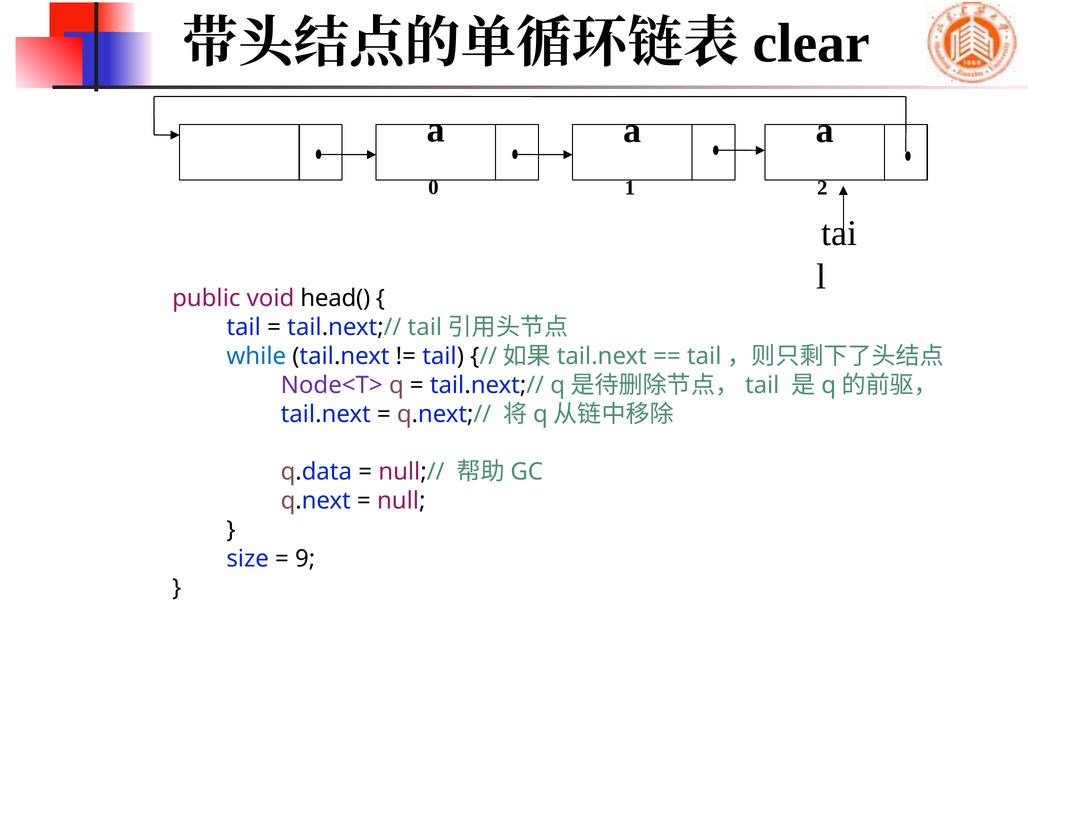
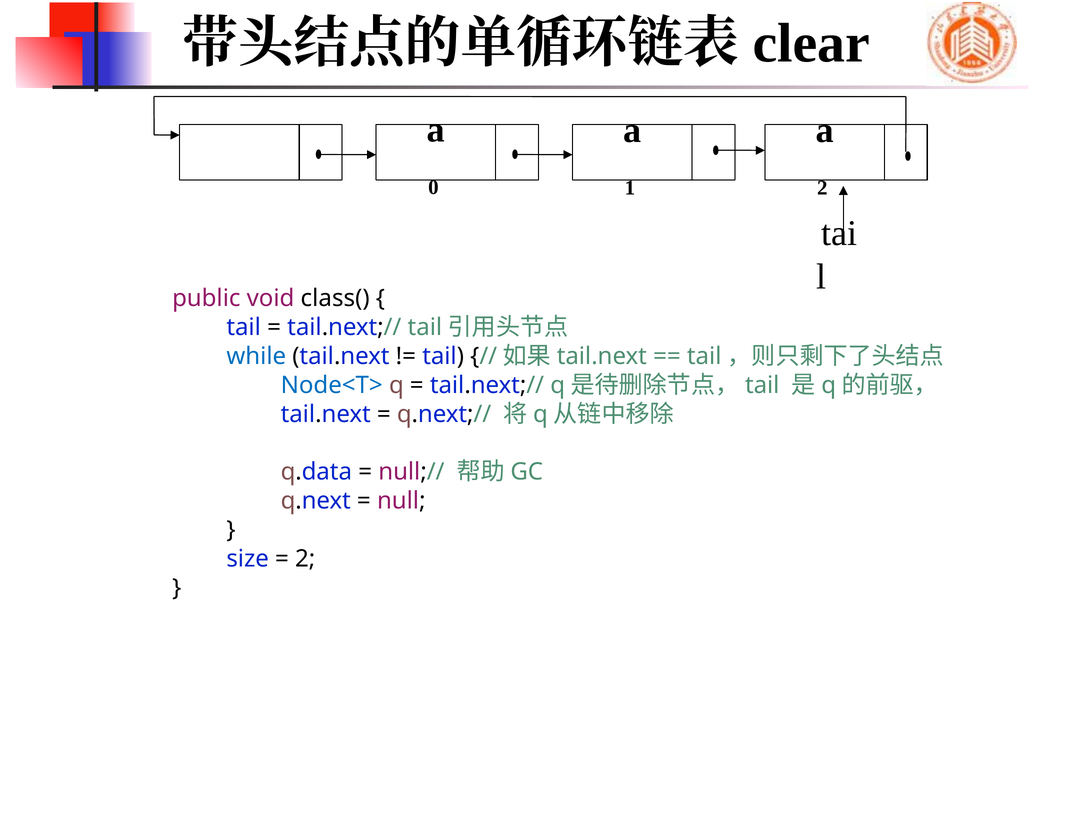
head(: head( -> class( (335, 298)
Node<T> colour: purple -> blue (332, 385)
9: 9 -> 2 (305, 559)
